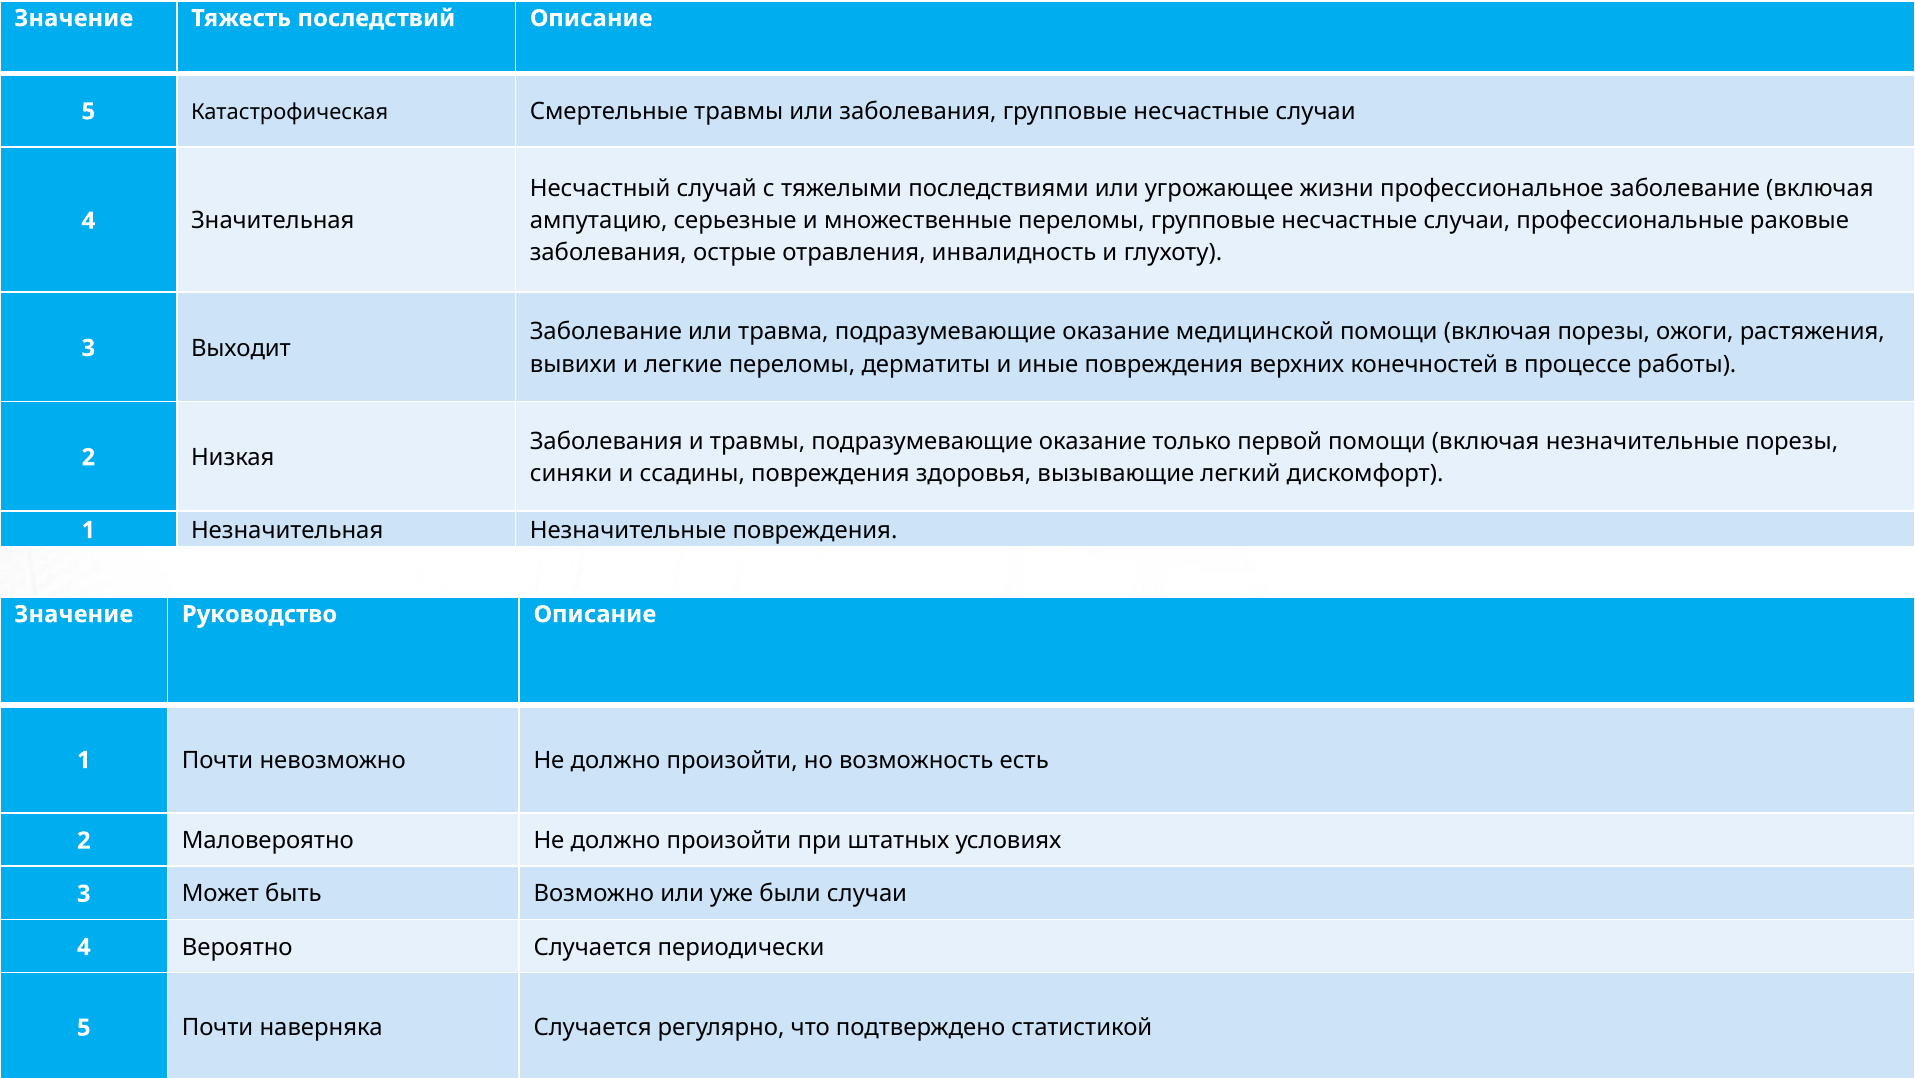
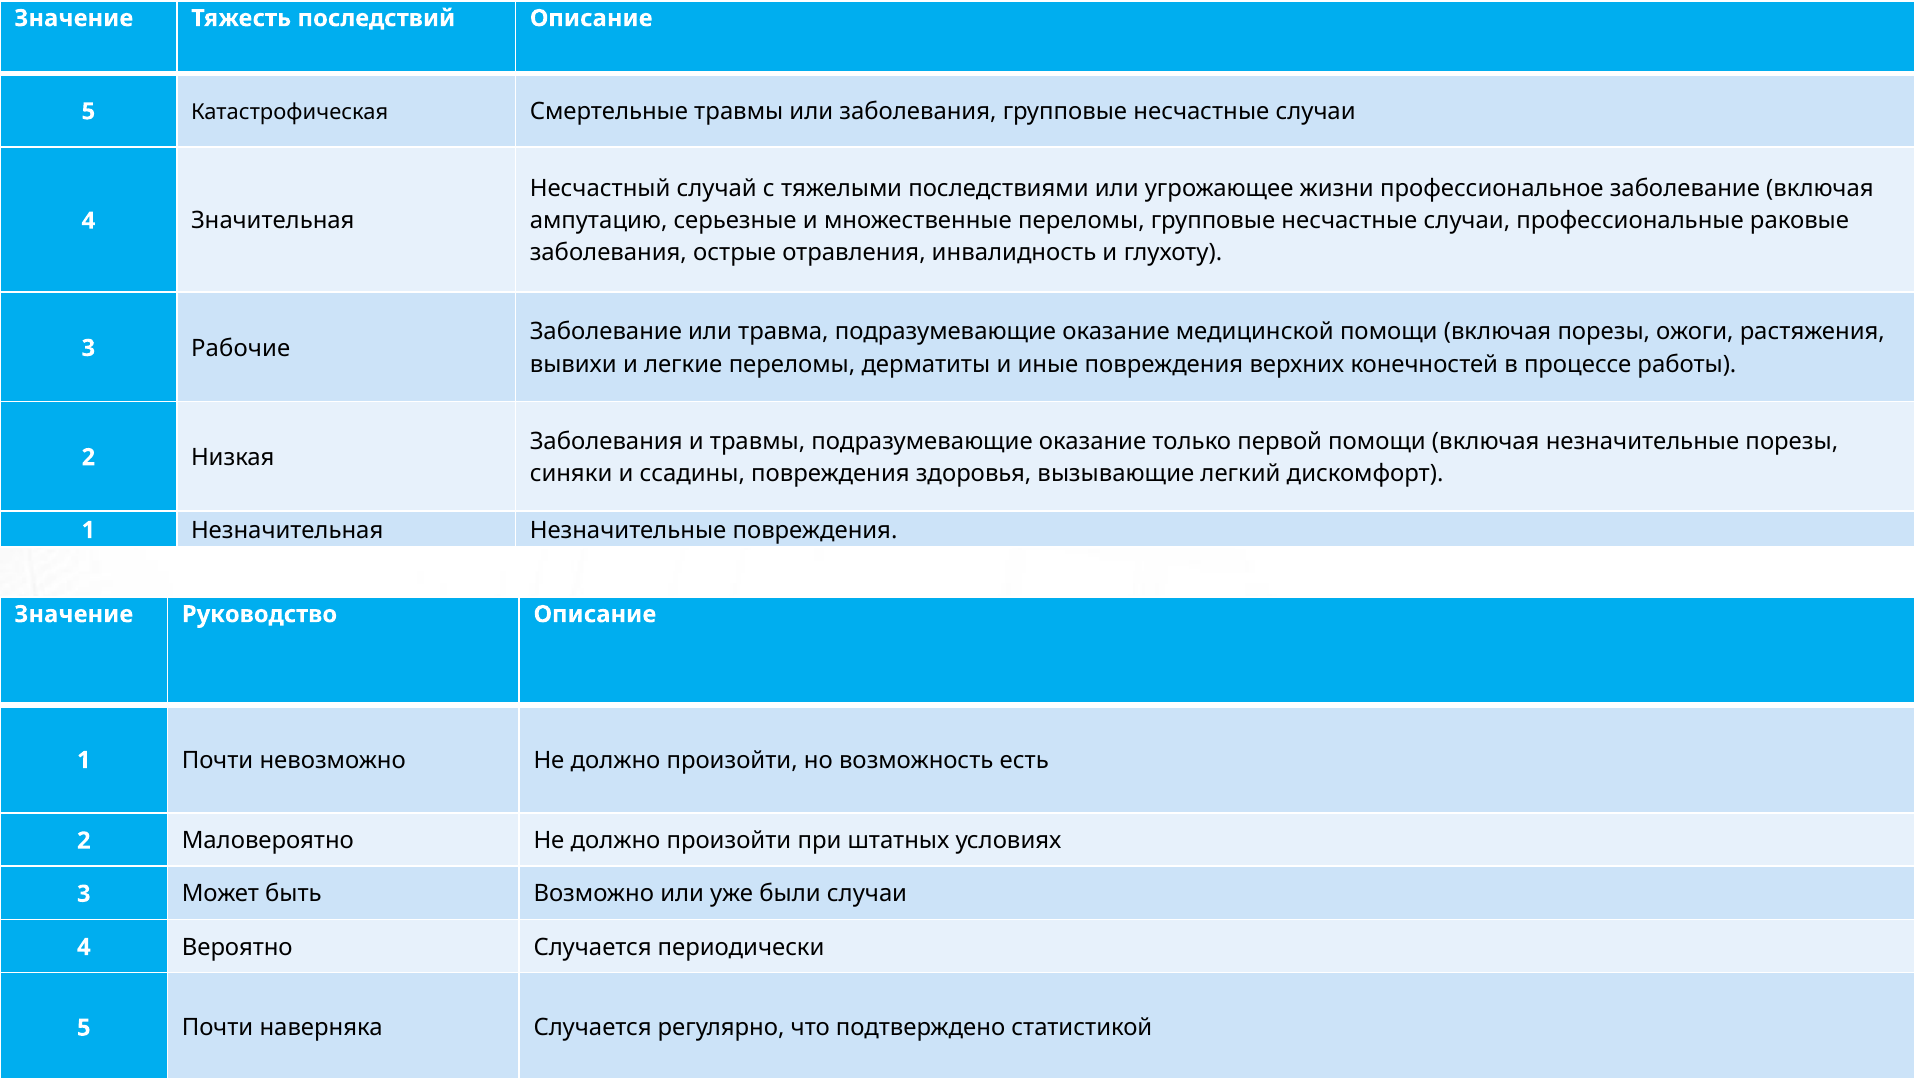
Выходит: Выходит -> Рабочие (241, 348)
